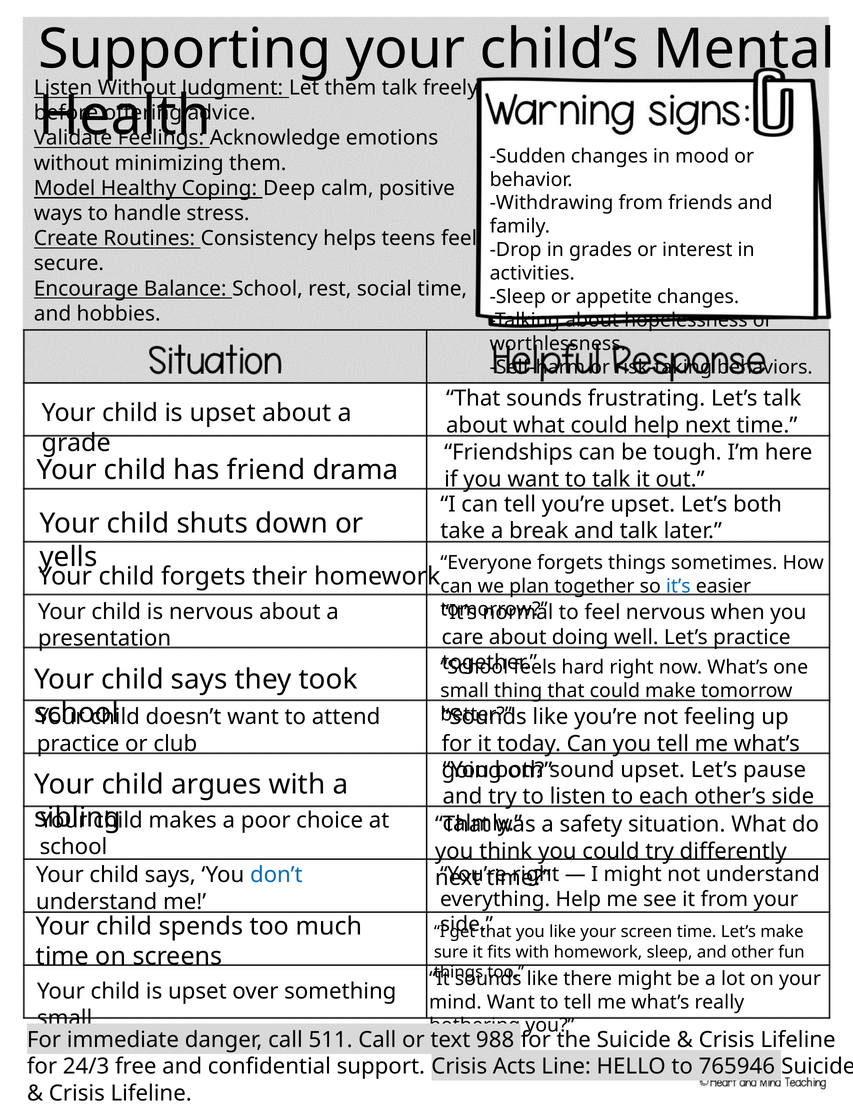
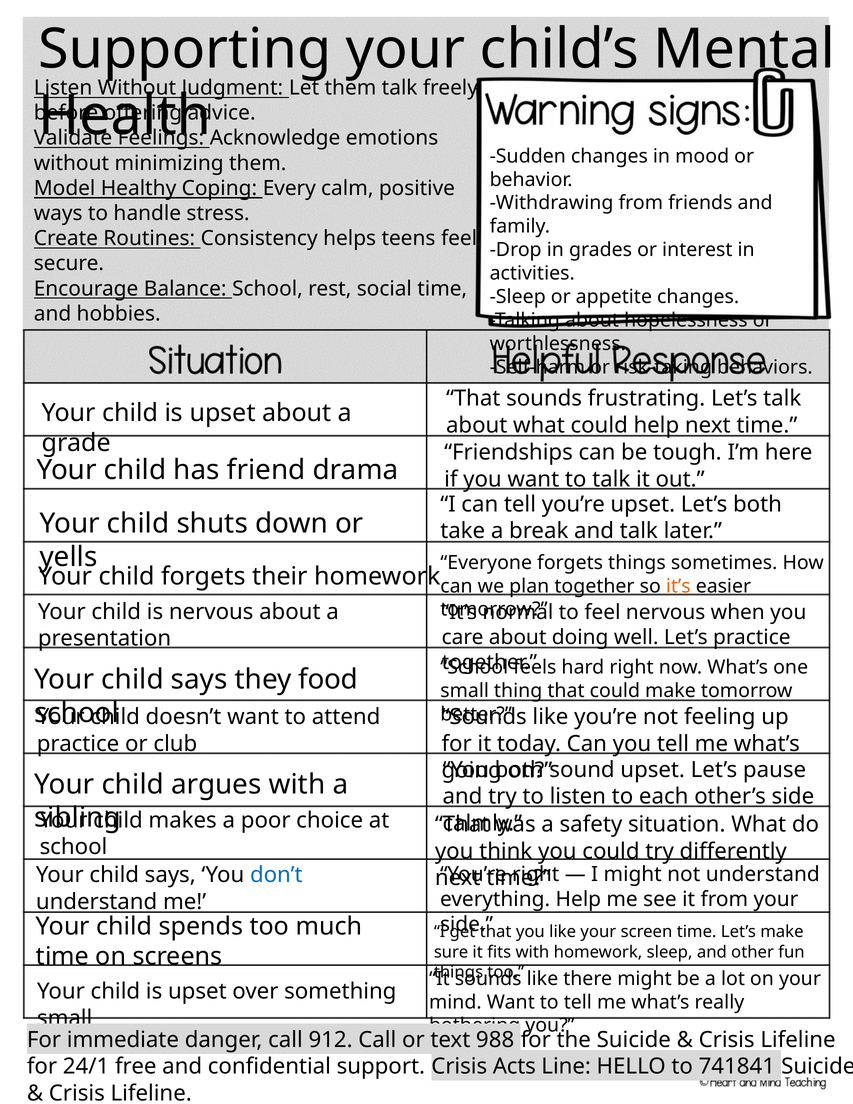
Deep: Deep -> Every (289, 188)
it’s colour: blue -> orange (678, 586)
took: took -> food (328, 679)
511: 511 -> 912 (331, 1040)
24/3: 24/3 -> 24/1 (86, 1067)
765946: 765946 -> 741841 (737, 1067)
